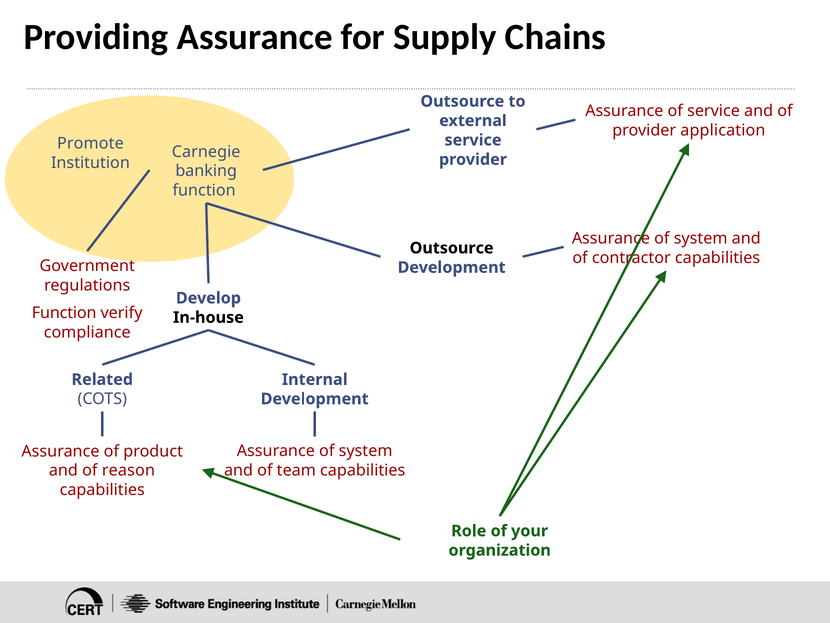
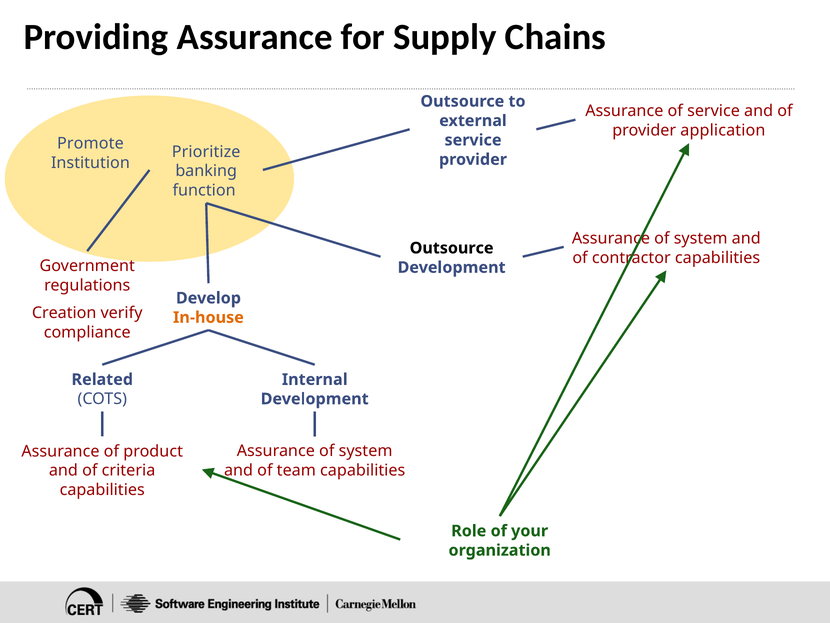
Carnegie: Carnegie -> Prioritize (206, 152)
Function: Function -> Creation (64, 313)
In-house colour: black -> orange (208, 317)
reason: reason -> criteria (129, 470)
